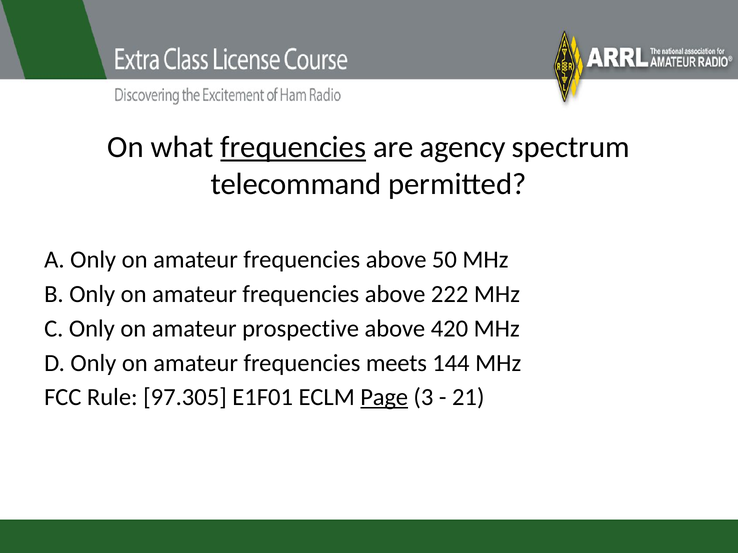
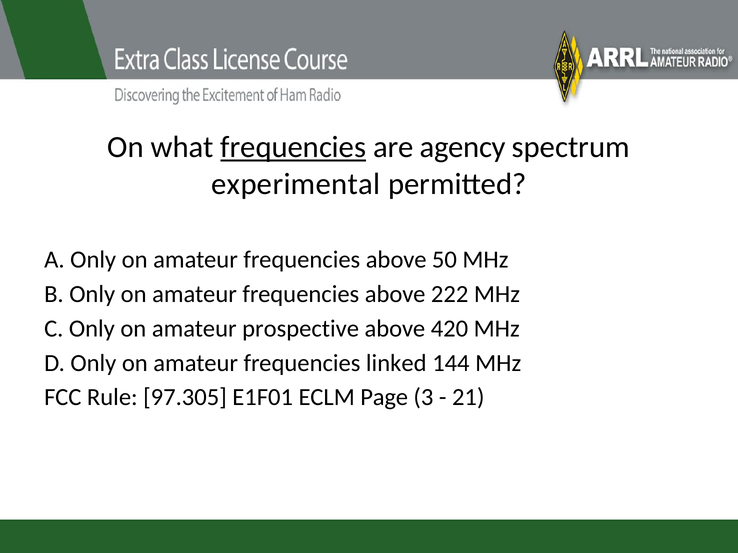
telecommand: telecommand -> experimental (296, 184)
meets: meets -> linked (396, 363)
Page underline: present -> none (384, 398)
